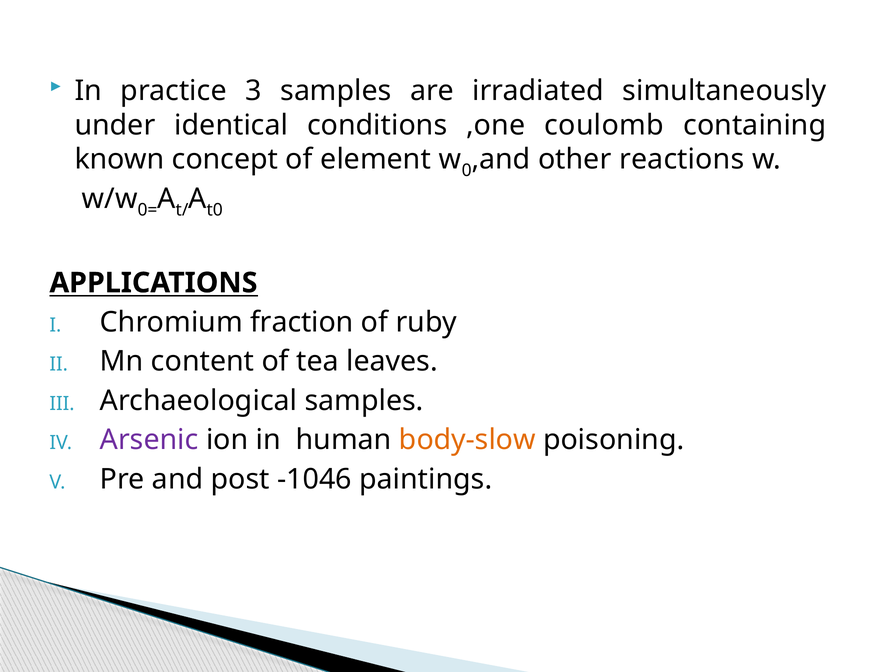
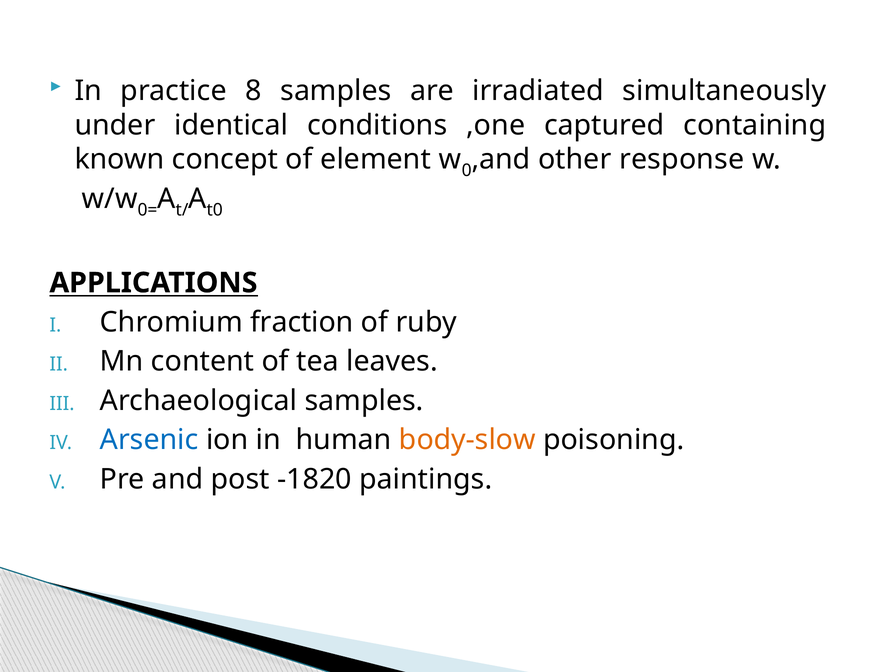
3: 3 -> 8 (254, 91)
coulomb: coulomb -> captured (604, 125)
reactions: reactions -> response (682, 159)
Arsenic colour: purple -> blue (149, 440)
-1046: -1046 -> -1820 (314, 479)
